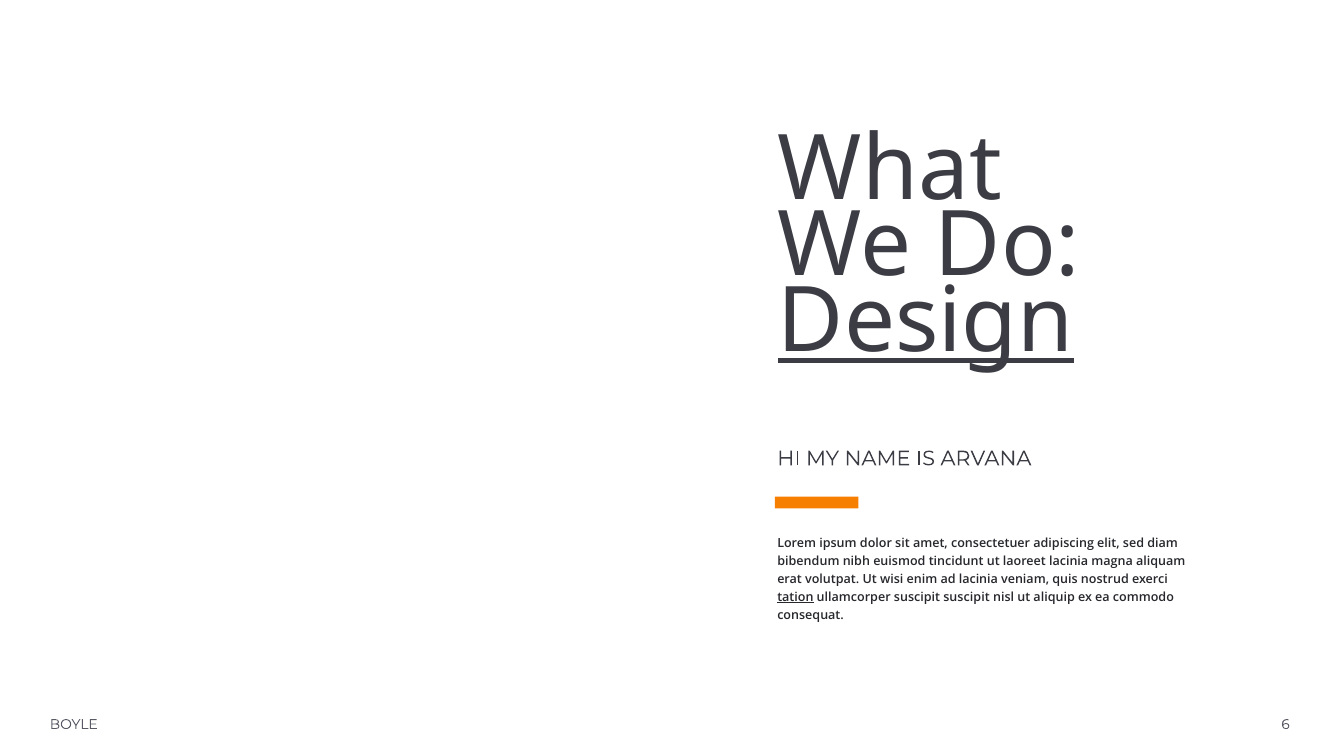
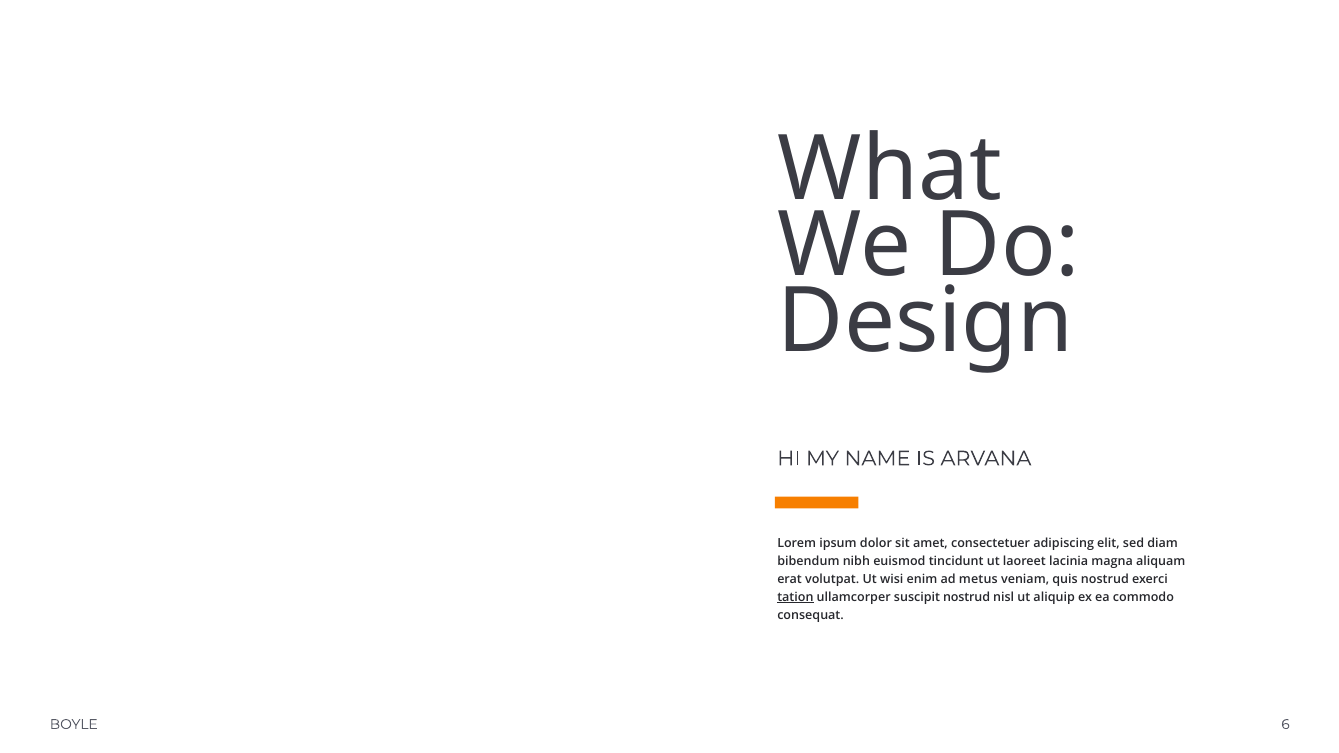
Design underline: present -> none (926, 322)
ad lacinia: lacinia -> metus (978, 579)
suscipit suscipit: suscipit -> nostrud (967, 597)
